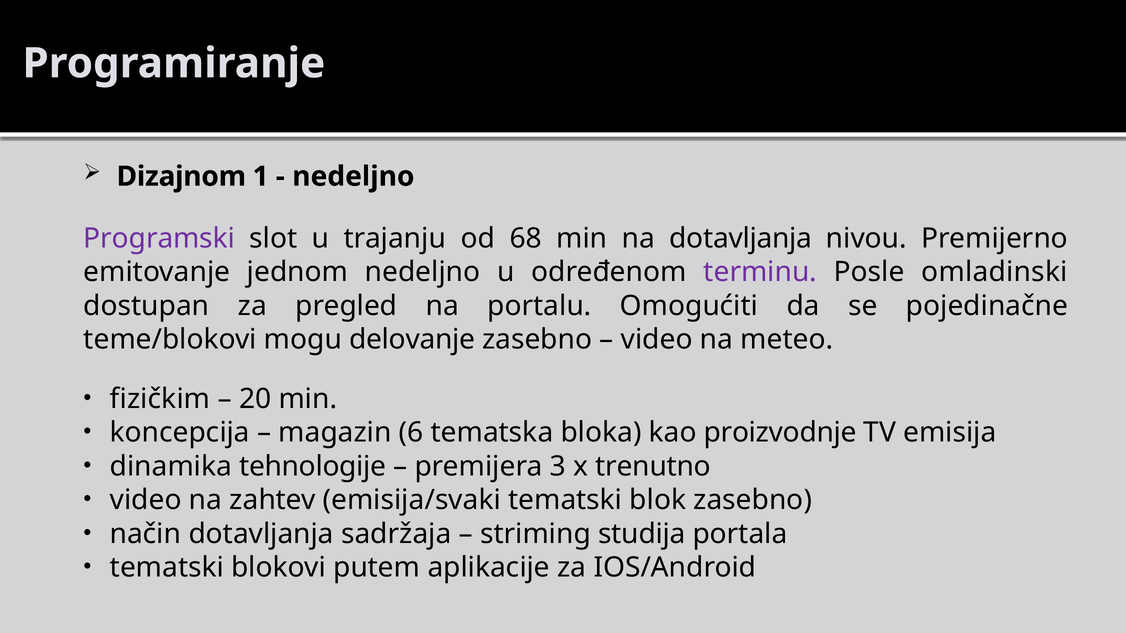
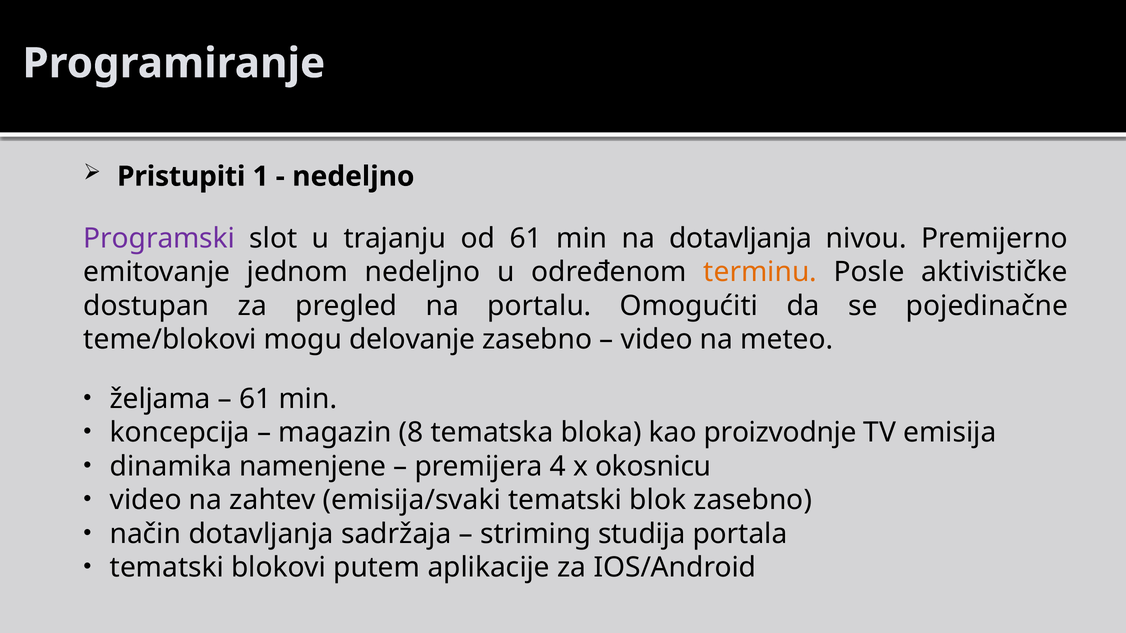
Dizajnom: Dizajnom -> Pristupiti (181, 177)
od 68: 68 -> 61 (526, 239)
terminu colour: purple -> orange (760, 272)
omladinski: omladinski -> aktivističke (995, 272)
fizičkim: fizičkim -> željama (160, 399)
20: 20 -> 61 (255, 399)
6: 6 -> 8 (411, 433)
tehnologije: tehnologije -> namenjene (313, 467)
3: 3 -> 4 (558, 467)
trenutno: trenutno -> okosnicu (653, 467)
